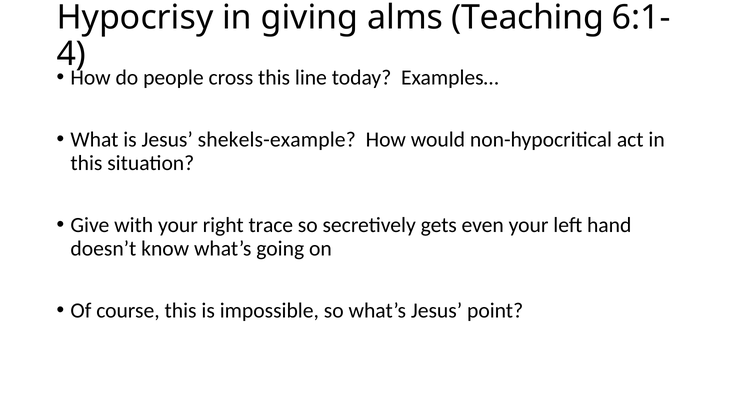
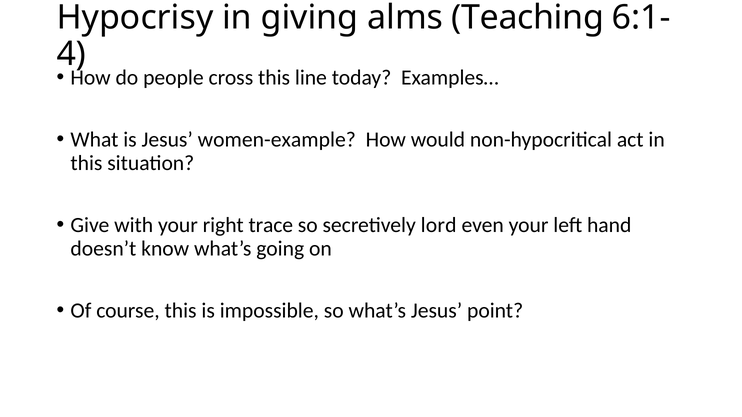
shekels-example: shekels-example -> women-example (277, 140)
gets: gets -> lord (439, 225)
